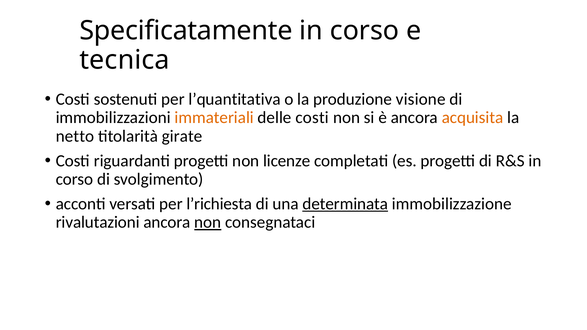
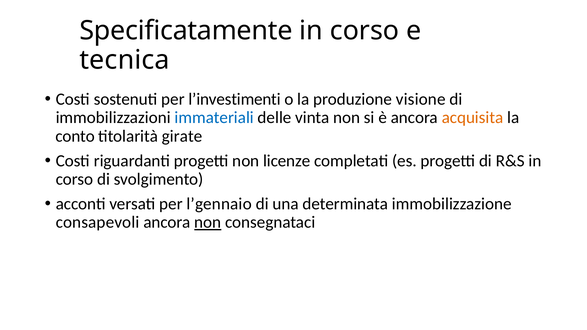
l’quantitativa: l’quantitativa -> l’investimenti (235, 99)
immateriali colour: orange -> blue (214, 118)
delle costi: costi -> vinta (312, 118)
netto: netto -> conto (75, 136)
l’richiesta: l’richiesta -> l’gennaio (219, 204)
determinata underline: present -> none (345, 204)
rivalutazioni: rivalutazioni -> consapevoli (98, 222)
